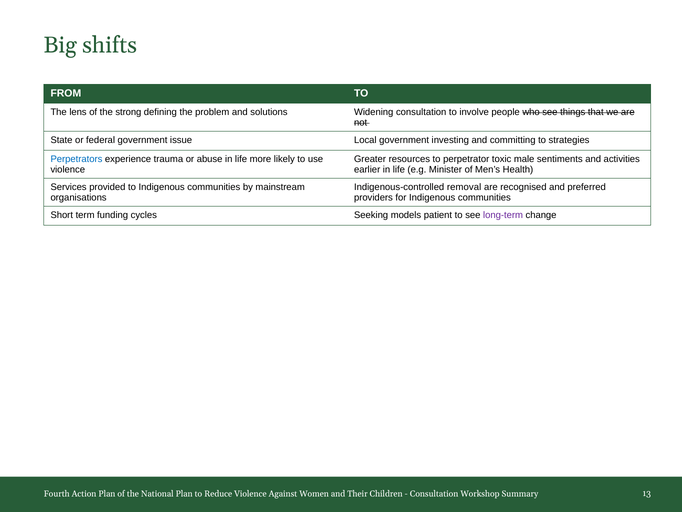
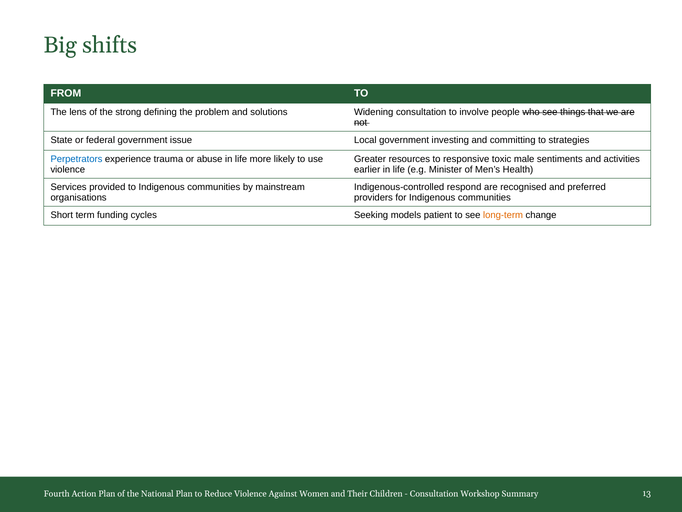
perpetrator: perpetrator -> responsive (466, 159)
removal: removal -> respond (464, 187)
long-term colour: purple -> orange (503, 215)
